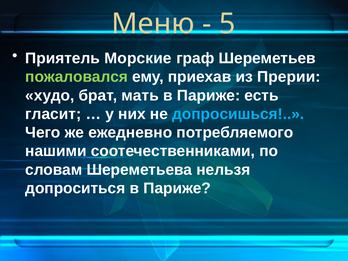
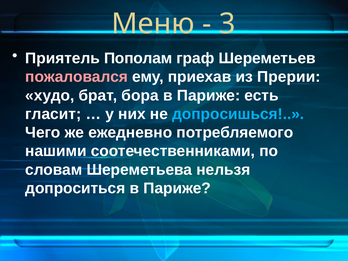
5: 5 -> 3 (227, 24)
Морские: Морские -> Пополам (138, 58)
пожаловался colour: light green -> pink (77, 77)
мать: мать -> бора (140, 95)
